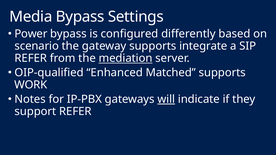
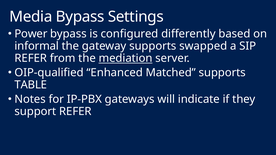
scenario: scenario -> informal (37, 46)
integrate: integrate -> swapped (203, 46)
WORK: WORK -> TABLE (31, 85)
will underline: present -> none (166, 99)
